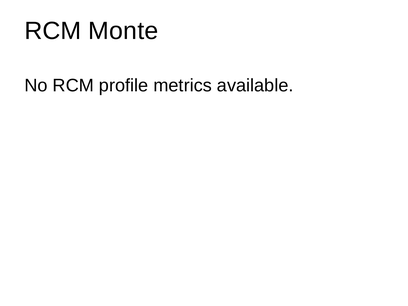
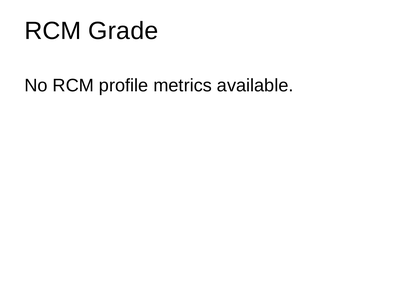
Monte: Monte -> Grade (123, 31)
